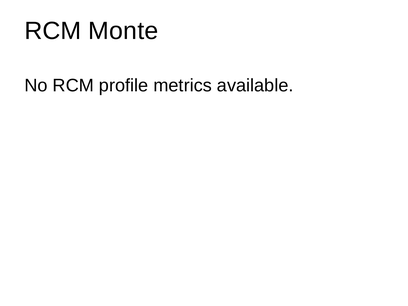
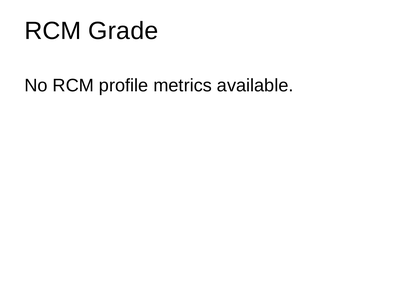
Monte: Monte -> Grade (123, 31)
